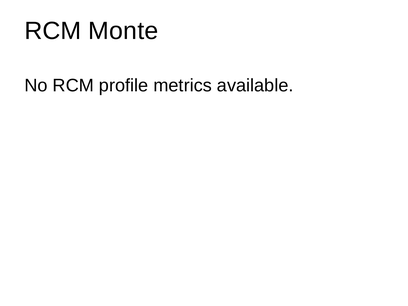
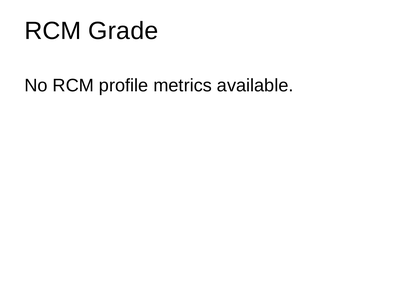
Monte: Monte -> Grade (123, 31)
